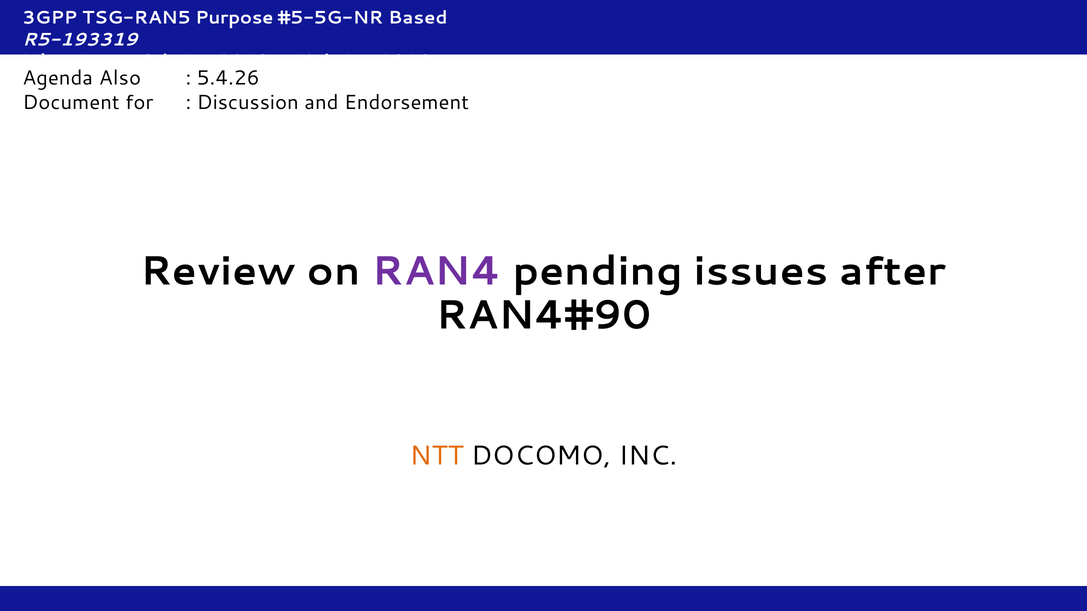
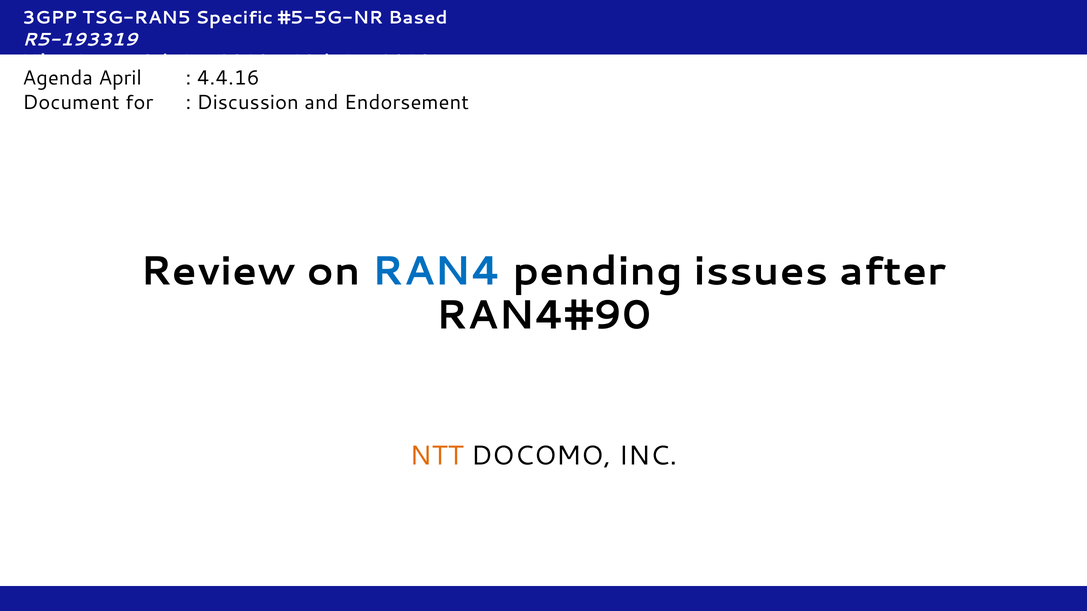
Purpose: Purpose -> Specific (234, 18)
Also: Also -> April (120, 78)
5.4.26: 5.4.26 -> 4.4.16 (228, 78)
RAN4 colour: purple -> blue (437, 271)
